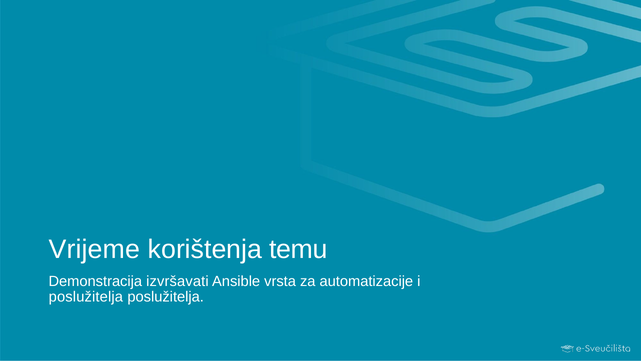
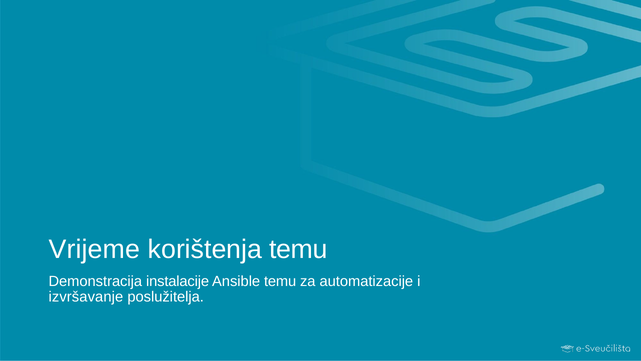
izvršavati: izvršavati -> instalacije (178, 281)
Ansible vrsta: vrsta -> temu (280, 281)
poslužitelja: poslužitelja -> izvršavanje (86, 297)
